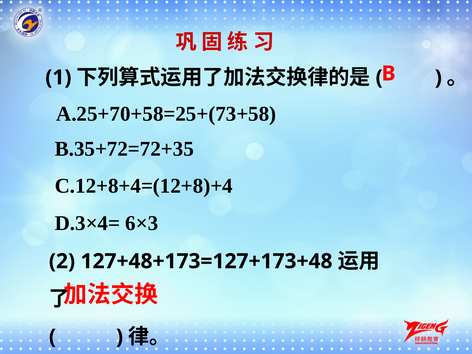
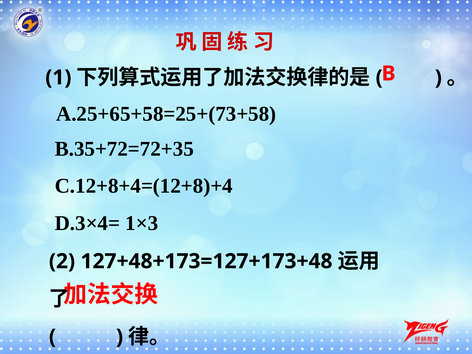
A.25+70+58=25+(73+58: A.25+70+58=25+(73+58 -> A.25+65+58=25+(73+58 (166, 114)
6×3: 6×3 -> 1×3 (142, 223)
